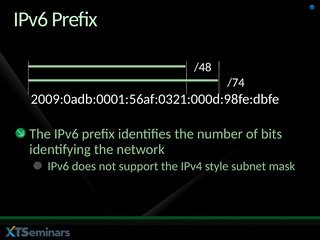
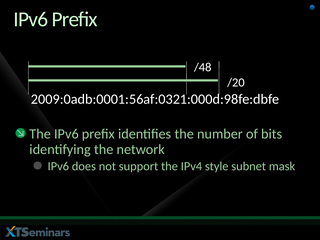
/74: /74 -> /20 (236, 83)
